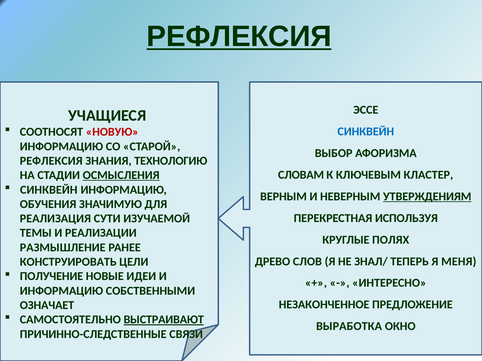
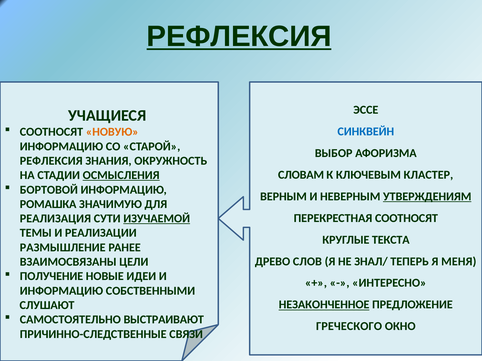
НОВУЮ colour: red -> orange (112, 132)
ТЕХНОЛОГИЮ: ТЕХНОЛОГИЮ -> ОКРУЖНОСТЬ (171, 161)
СИНКВЕЙН: СИНКВЕЙН -> БОРТОВОЙ (49, 190)
ОБУЧЕНИЯ: ОБУЧЕНИЯ -> РОМАШКА (48, 204)
ПЕРЕКРЕСТНАЯ ИСПОЛЬЗУЯ: ИСПОЛЬЗУЯ -> СООТНОСЯТ (406, 218)
ИЗУЧАЕМОЙ underline: none -> present (157, 219)
ПОЛЯХ: ПОЛЯХ -> ТЕКСТА (391, 240)
КОНСТРУИРОВАТЬ: КОНСТРУИРОВАТЬ -> ВЗАИМОСВЯЗАНЫ (68, 262)
НЕЗАКОНЧЕННОЕ underline: none -> present (324, 305)
ОЗНАЧАЕТ: ОЗНАЧАЕТ -> СЛУШАЮТ (47, 306)
ВЫСТРАИВАЮТ underline: present -> none (164, 320)
ВЫРАБОТКА: ВЫРАБОТКА -> ГРЕЧЕСКОГО (349, 327)
